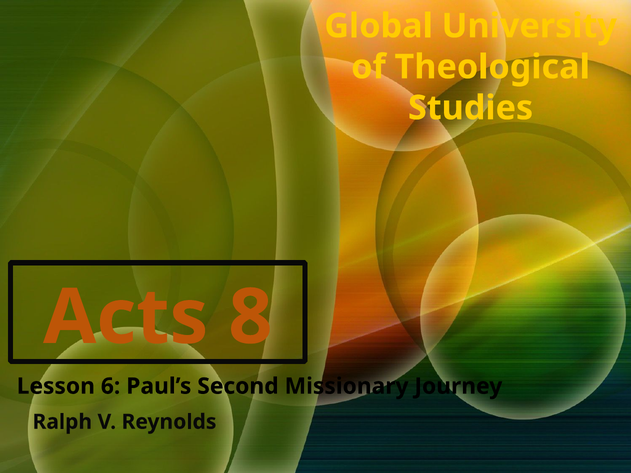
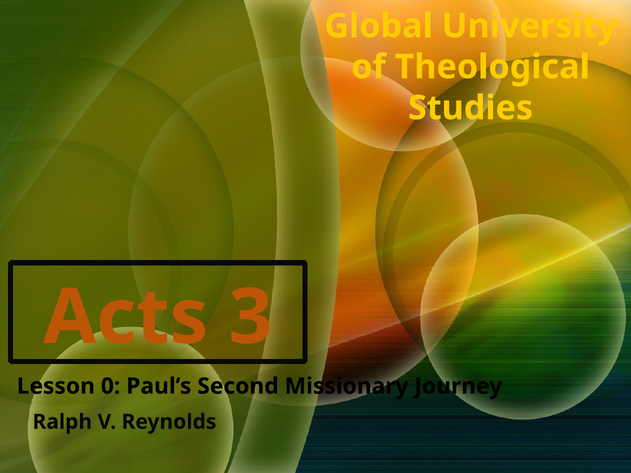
8: 8 -> 3 (250, 318)
6: 6 -> 0 (111, 386)
